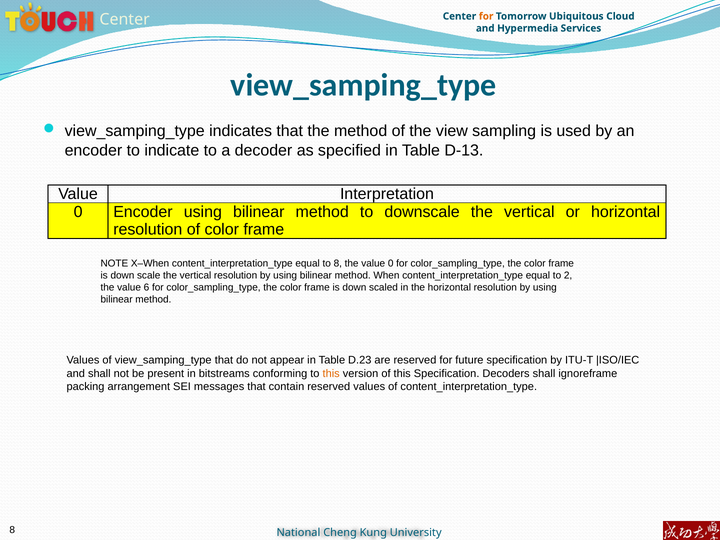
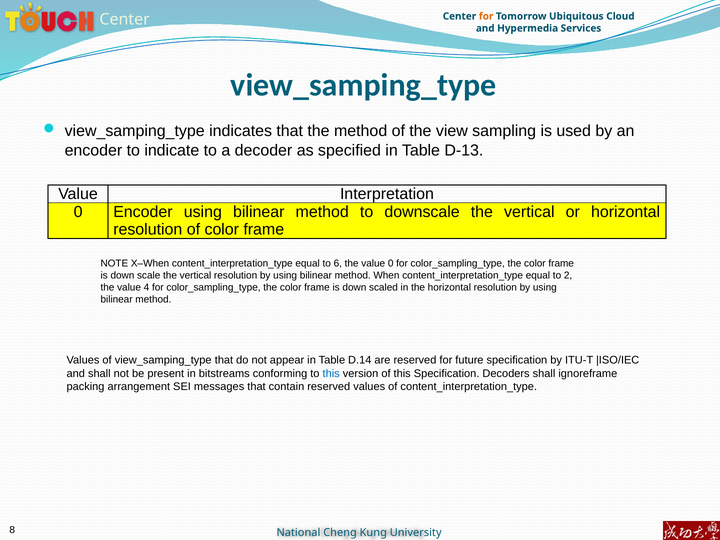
to 8: 8 -> 6 (338, 263)
6: 6 -> 4 (146, 287)
D.23: D.23 -> D.14 (360, 360)
this colour: orange -> blue (331, 373)
